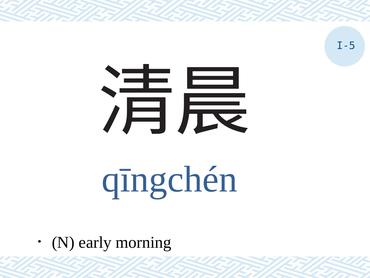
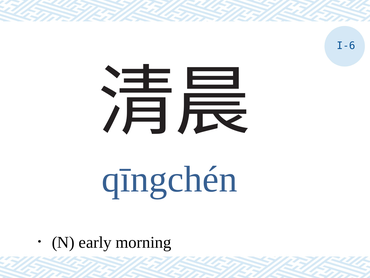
I-5: I-5 -> I-6 (346, 46)
